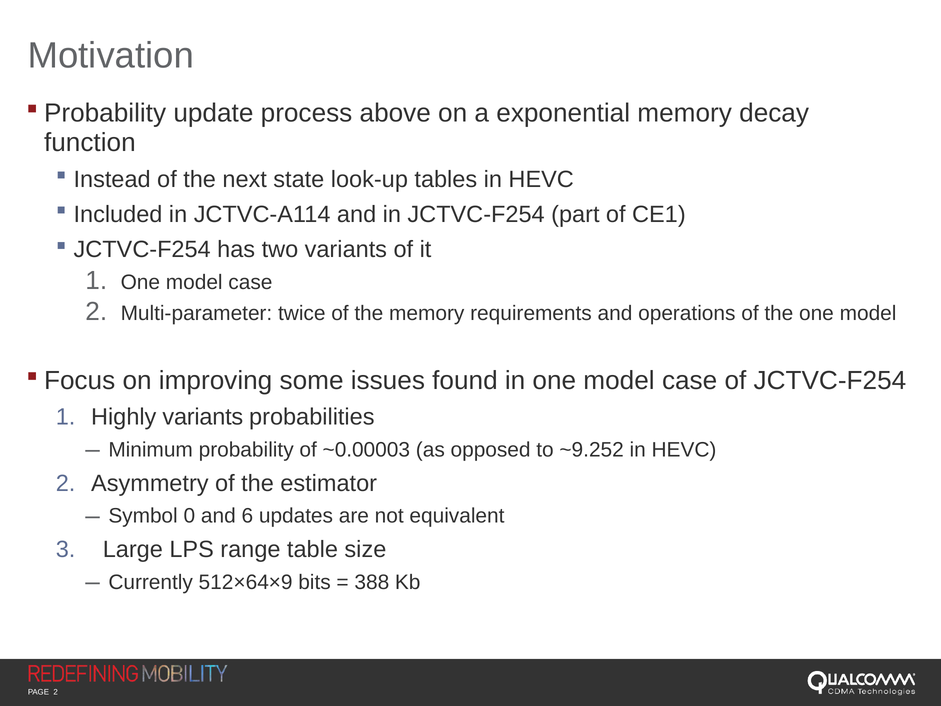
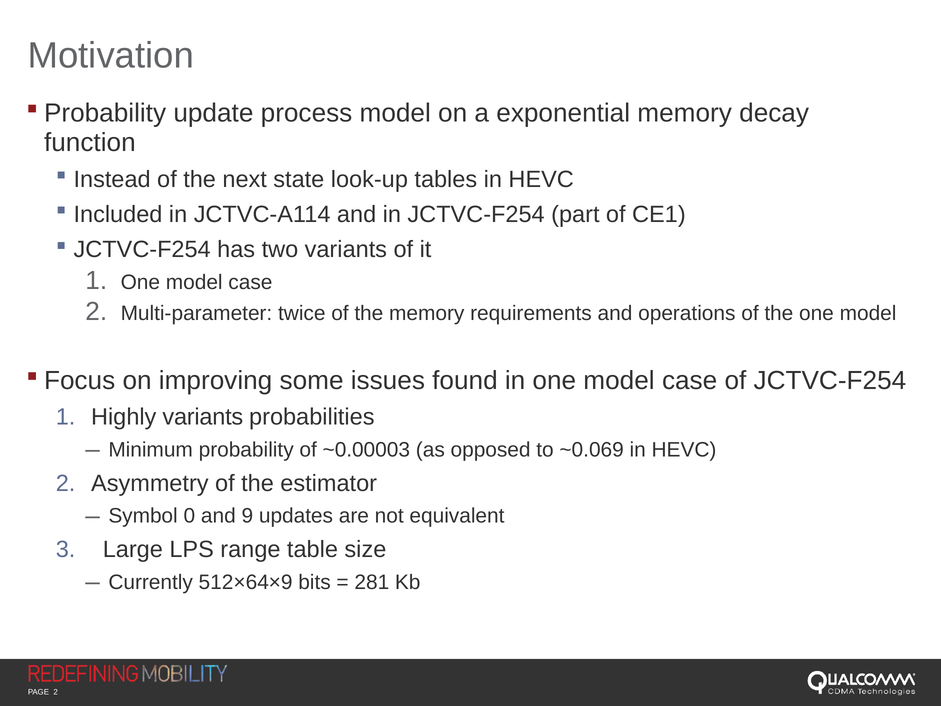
process above: above -> model (395, 113)
~9.252: ~9.252 -> ~0.069 (592, 450)
6: 6 -> 9 (247, 516)
388: 388 -> 281 (372, 582)
